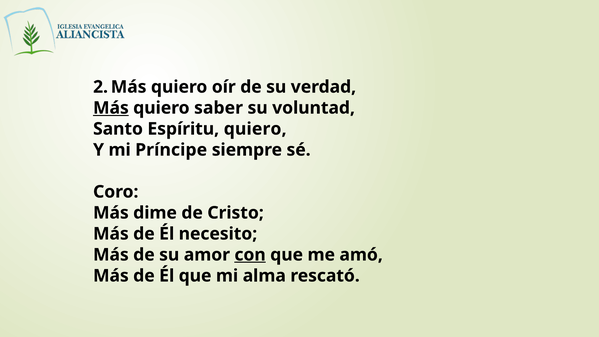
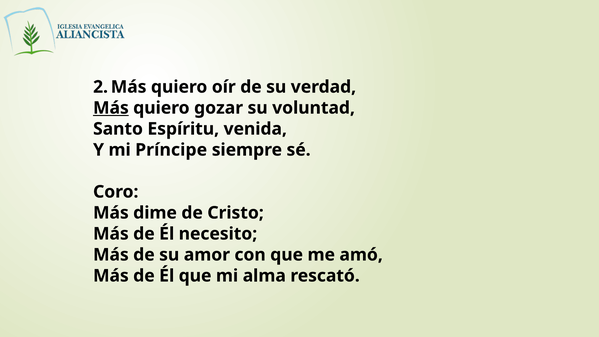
saber: saber -> gozar (219, 108)
Espíritu quiero: quiero -> venida (255, 129)
con underline: present -> none (250, 255)
